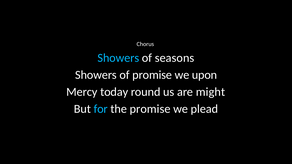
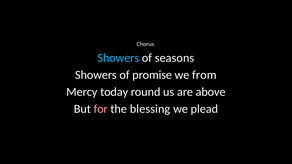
upon: upon -> from (204, 75)
might: might -> above (211, 92)
for colour: light blue -> pink (101, 109)
the promise: promise -> blessing (150, 109)
